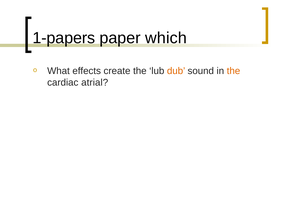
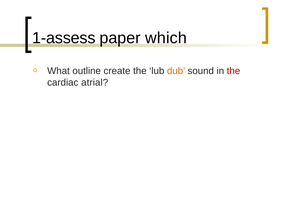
1-papers: 1-papers -> 1-assess (64, 38)
effects: effects -> outline (87, 71)
the colour: orange -> red (233, 71)
